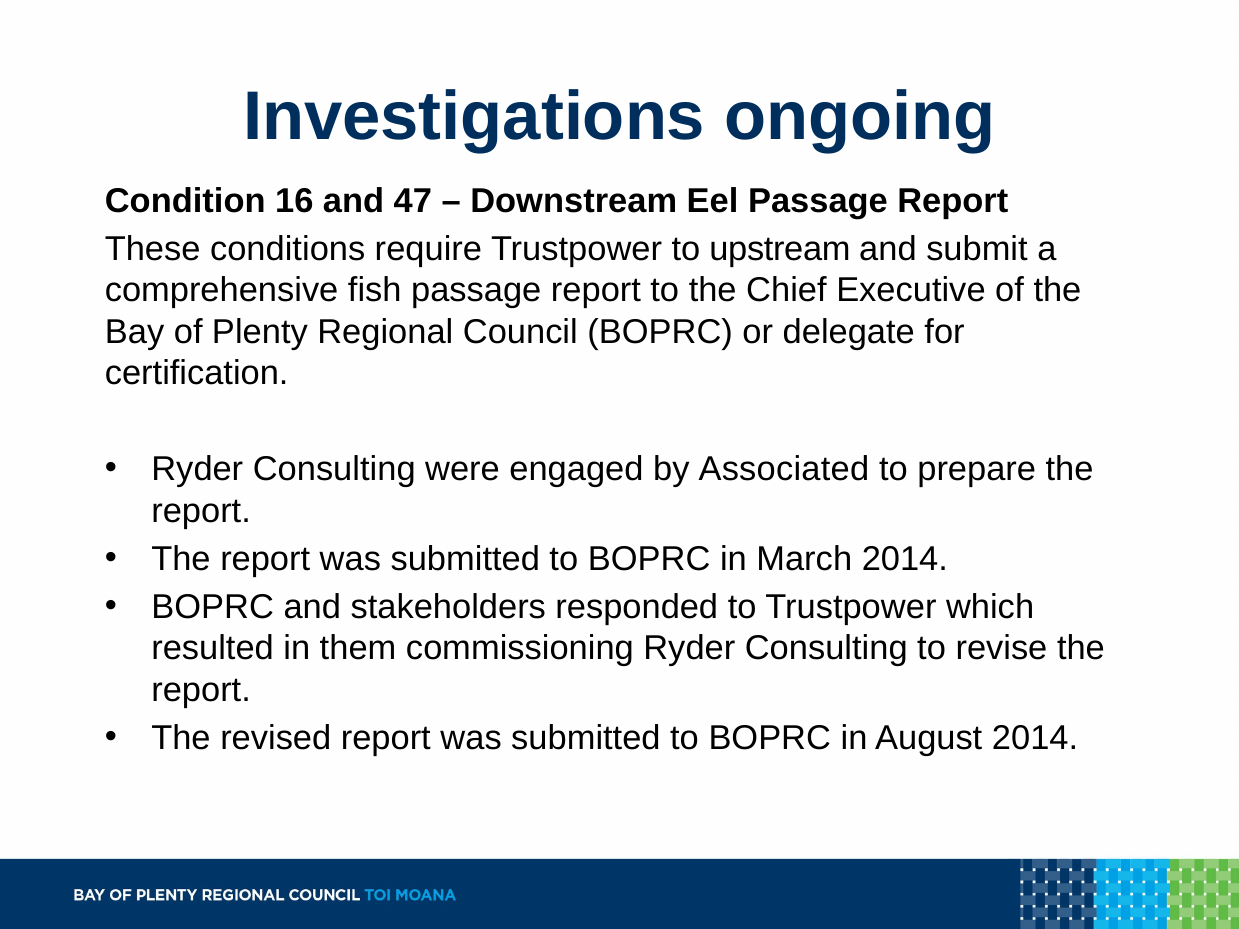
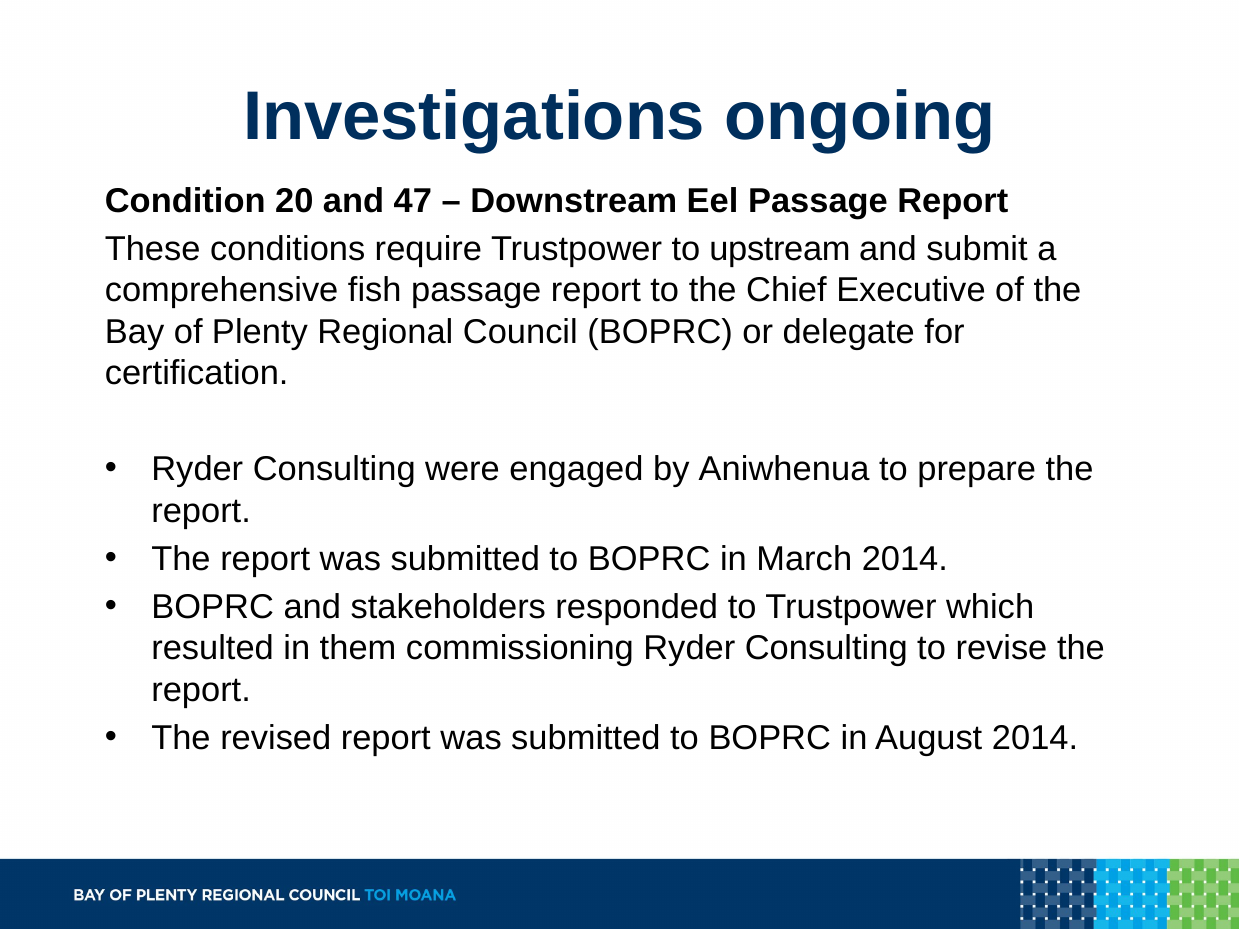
16: 16 -> 20 (294, 201)
Associated: Associated -> Aniwhenua (784, 470)
